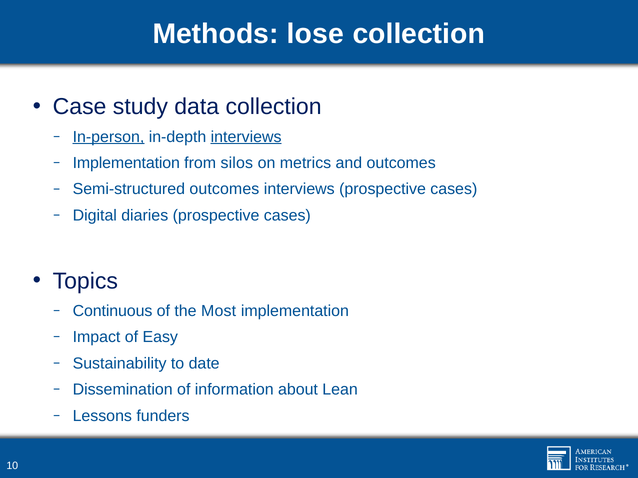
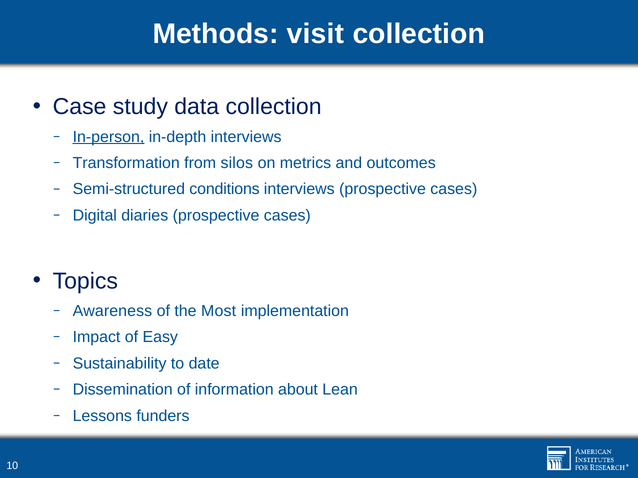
lose: lose -> visit (315, 34)
interviews underline: present -> none (246, 137)
Implementation: Implementation -> Transformation (126, 163)
Semi-structured outcomes: outcomes -> conditions (225, 189)
Continuous: Continuous -> Awareness (112, 311)
